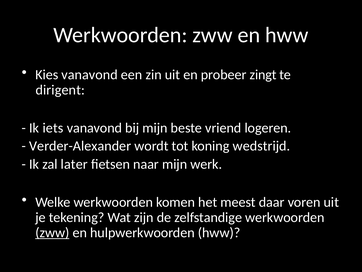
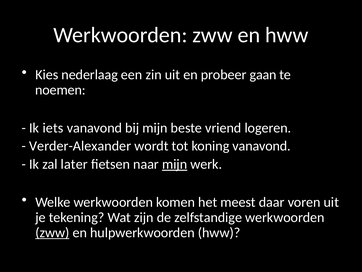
Kies vanavond: vanavond -> nederlaag (90, 75)
zingt: zingt -> gaan (263, 75)
dirigent: dirigent -> noemen (60, 90)
koning wedstrijd: wedstrijd -> vanavond (262, 146)
mijn underline: none -> present (175, 164)
